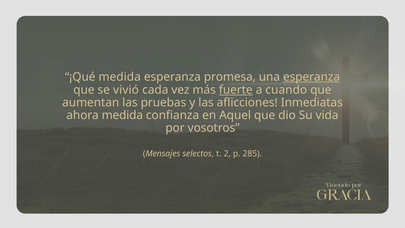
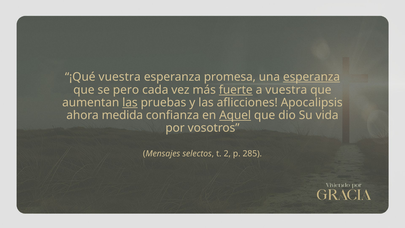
¡Qué medida: medida -> vuestra (120, 77)
vivió: vivió -> pero (126, 90)
a cuando: cuando -> vuestra (286, 90)
las underline: none -> present (130, 102)
Inmediatas: Inmediatas -> Apocalipsis (312, 102)
Aquel underline: none -> present (235, 115)
